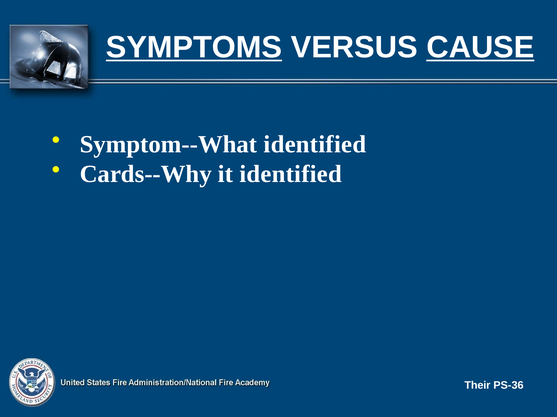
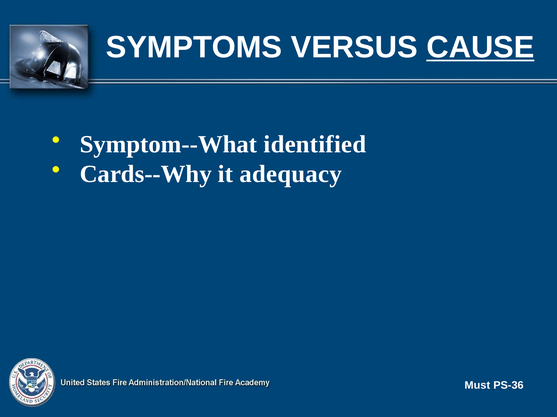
SYMPTOMS underline: present -> none (194, 47)
it identified: identified -> adequacy (291, 174)
Their: Their -> Must (477, 386)
